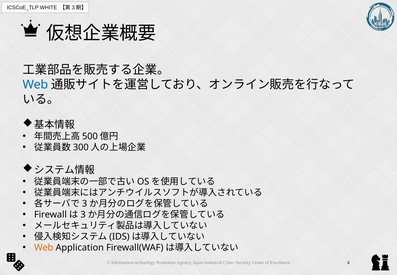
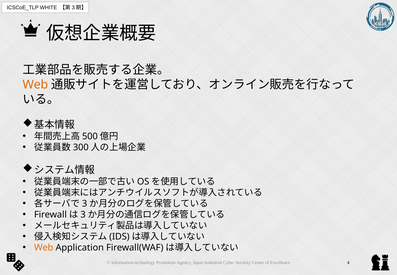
Web colour: blue -> orange (35, 85)
